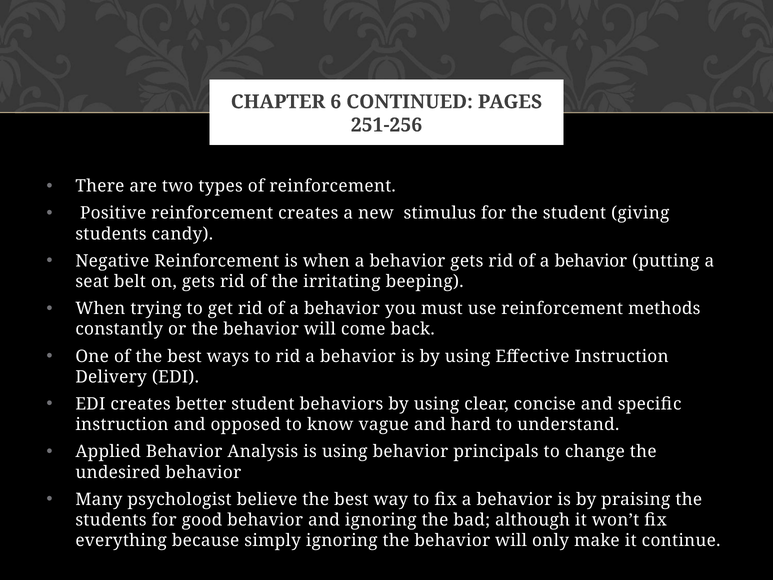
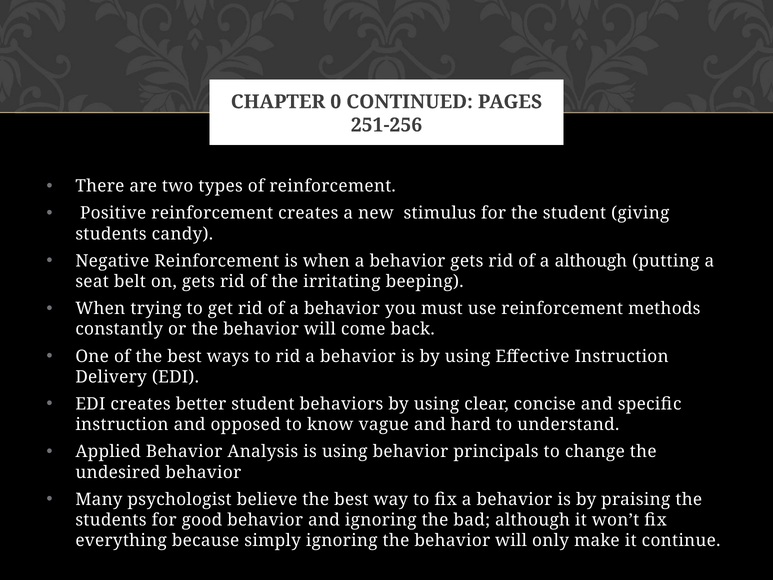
6: 6 -> 0 (336, 102)
behavior: behavior -> although (591, 261)
